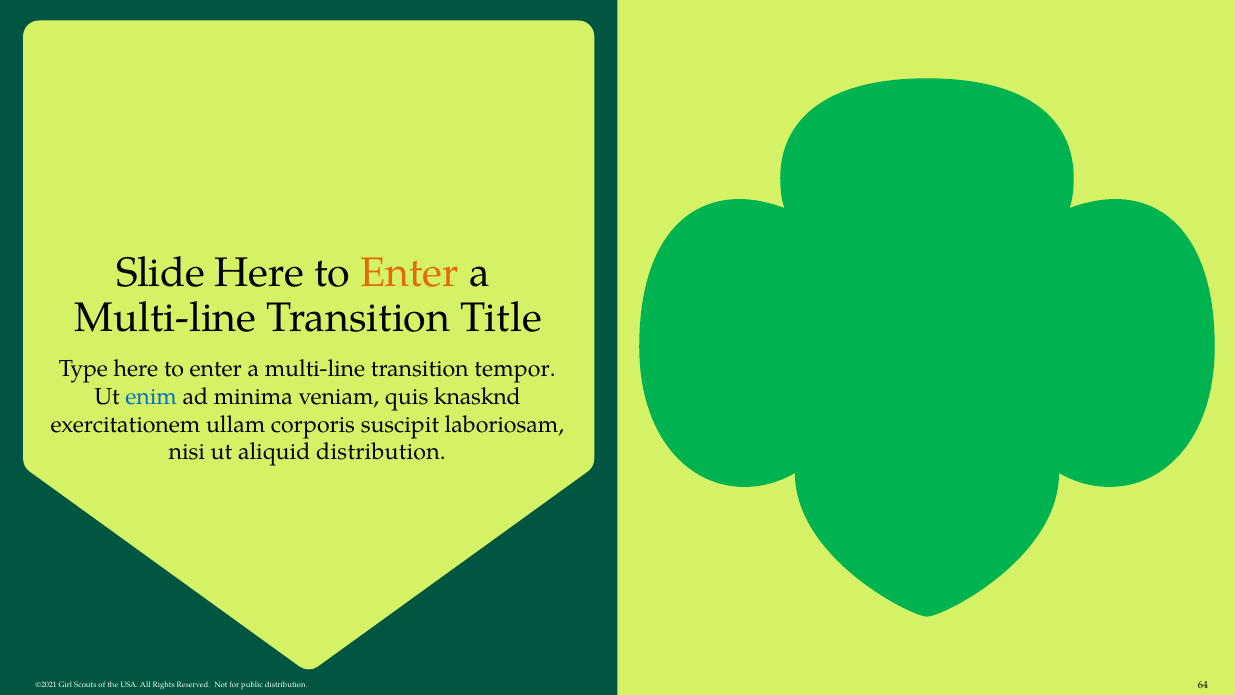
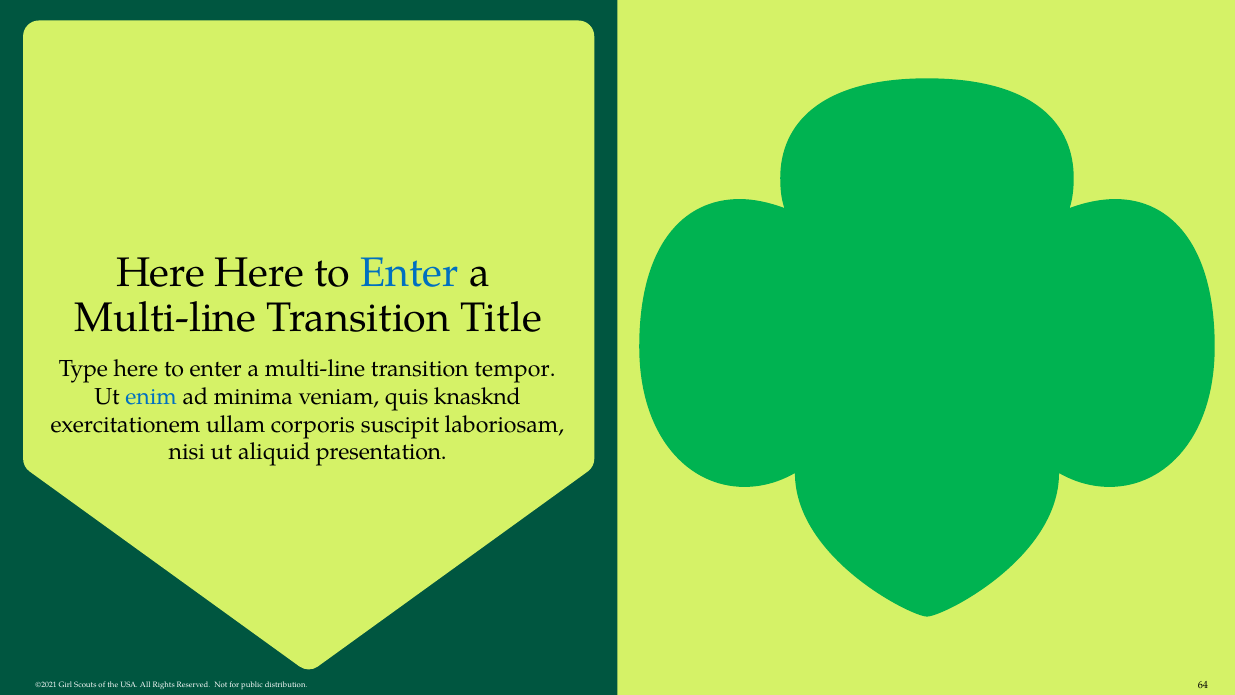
Slide: Slide -> Here (160, 273)
Enter colour: orange -> blue (410, 273)
aliquid distribution: distribution -> presentation (381, 452)
